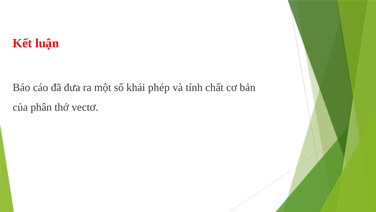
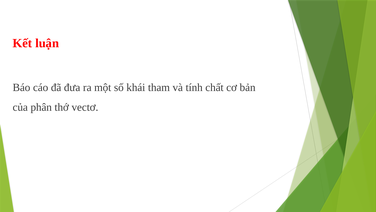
phép: phép -> tham (159, 87)
